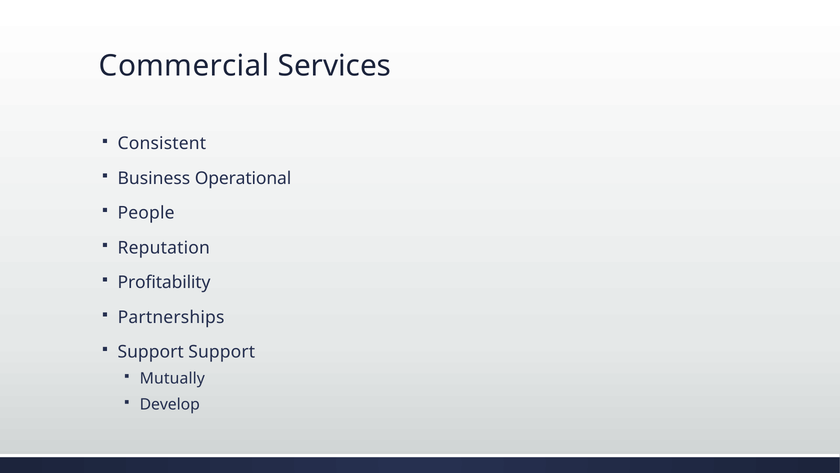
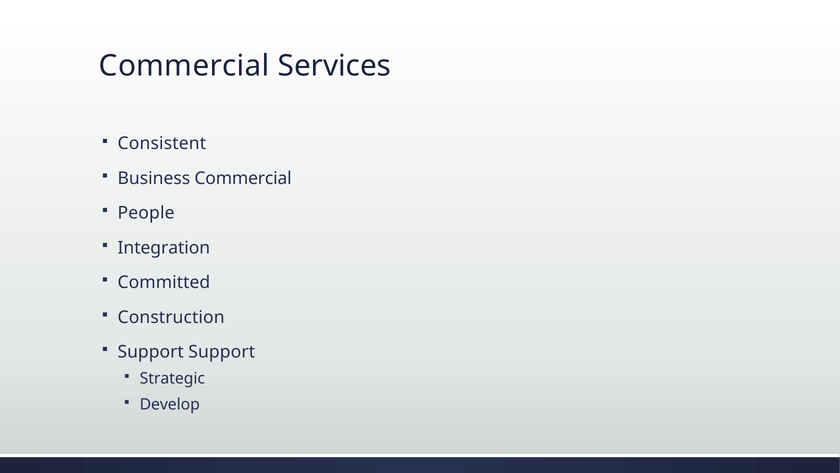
Business Operational: Operational -> Commercial (243, 178)
Reputation: Reputation -> Integration (164, 248)
Profitability: Profitability -> Committed (164, 282)
Partnerships: Partnerships -> Construction (171, 317)
Mutually: Mutually -> Strategic (172, 378)
